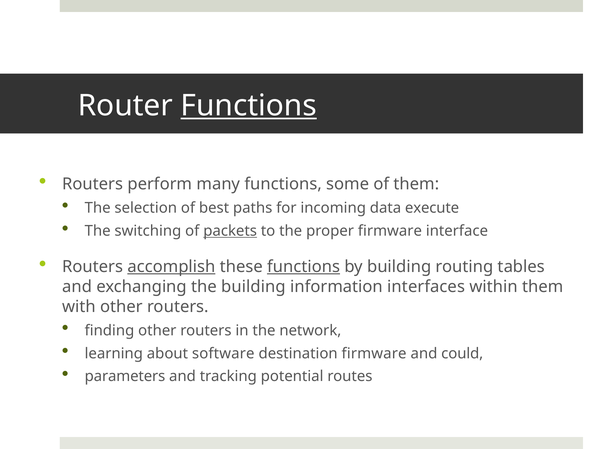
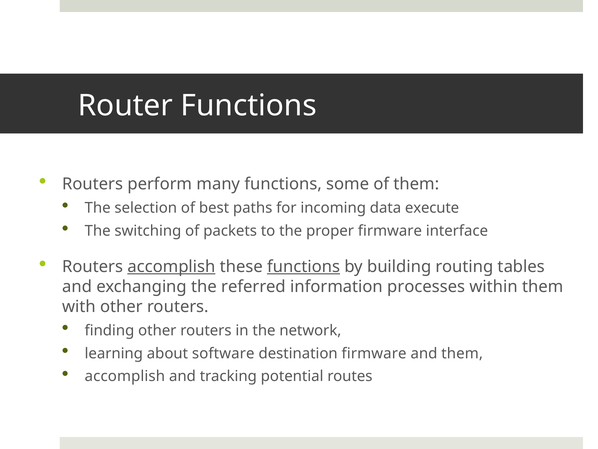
Functions underline: present -> none (249, 105)
packets underline: present -> none (230, 231)
the building: building -> referred (254, 286)
interfaces: interfaces -> processes (426, 286)
and could: could -> them (462, 353)
parameters: parameters -> accomplish (125, 376)
